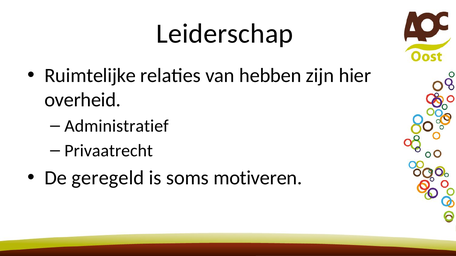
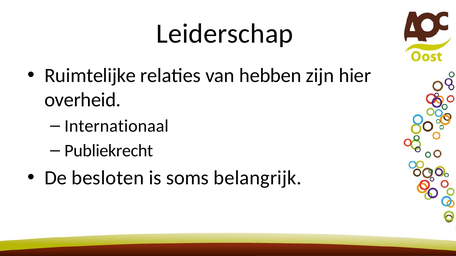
Administratief: Administratief -> Internationaal (117, 126)
Privaatrecht: Privaatrecht -> Publiekrecht (109, 151)
geregeld: geregeld -> besloten (108, 178)
motiveren: motiveren -> belangrijk (258, 178)
